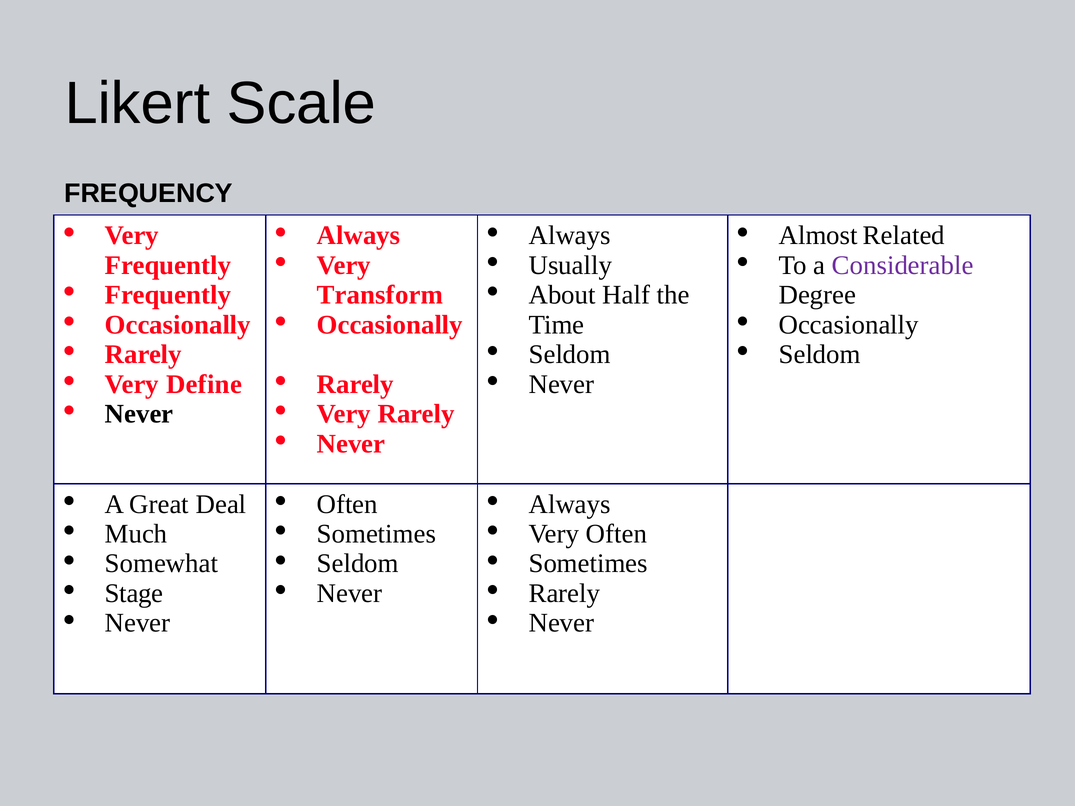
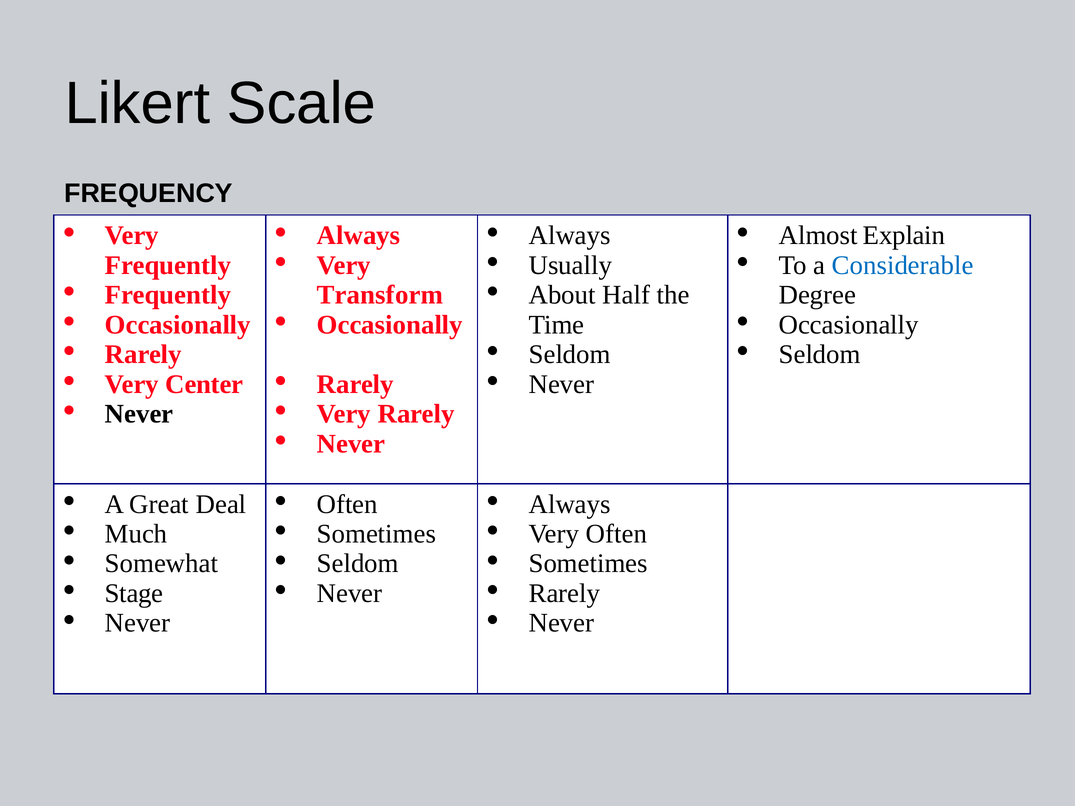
Related: Related -> Explain (904, 236)
Considerable colour: purple -> blue (903, 265)
Define: Define -> Center (204, 384)
